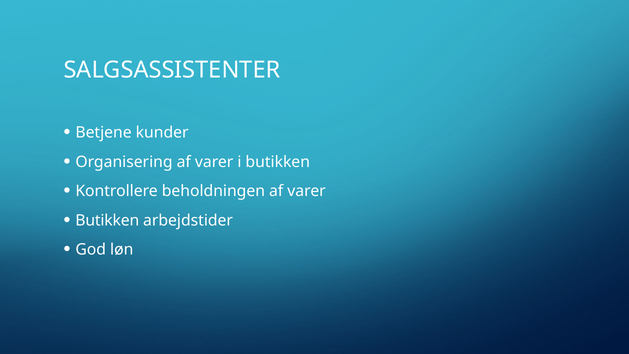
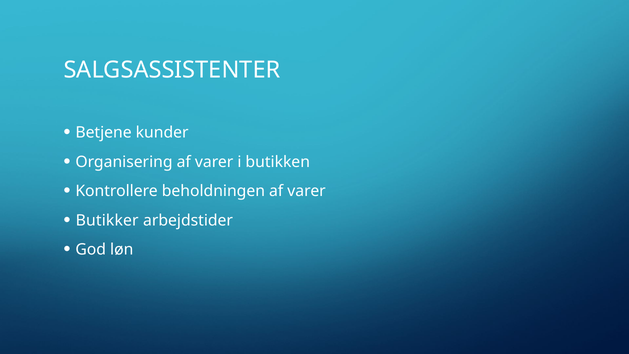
Butikken: Butikken -> Butikker (107, 220)
